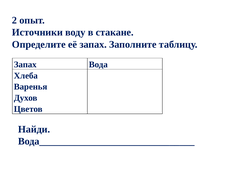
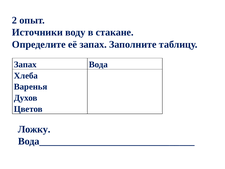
Найди: Найди -> Ложку (34, 129)
